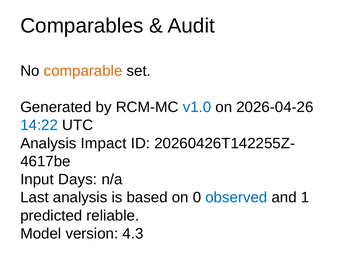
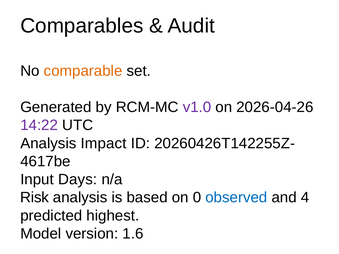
v1.0 colour: blue -> purple (197, 107)
14:22 colour: blue -> purple (39, 125)
Last: Last -> Risk (35, 198)
1: 1 -> 4 (305, 198)
reliable: reliable -> highest (113, 216)
4.3: 4.3 -> 1.6 (133, 234)
